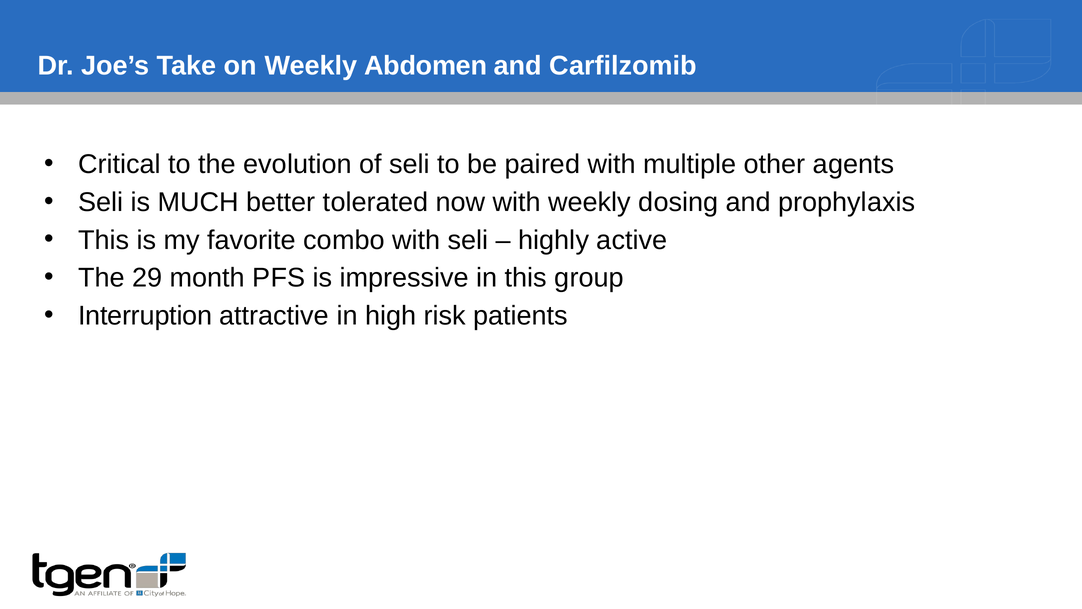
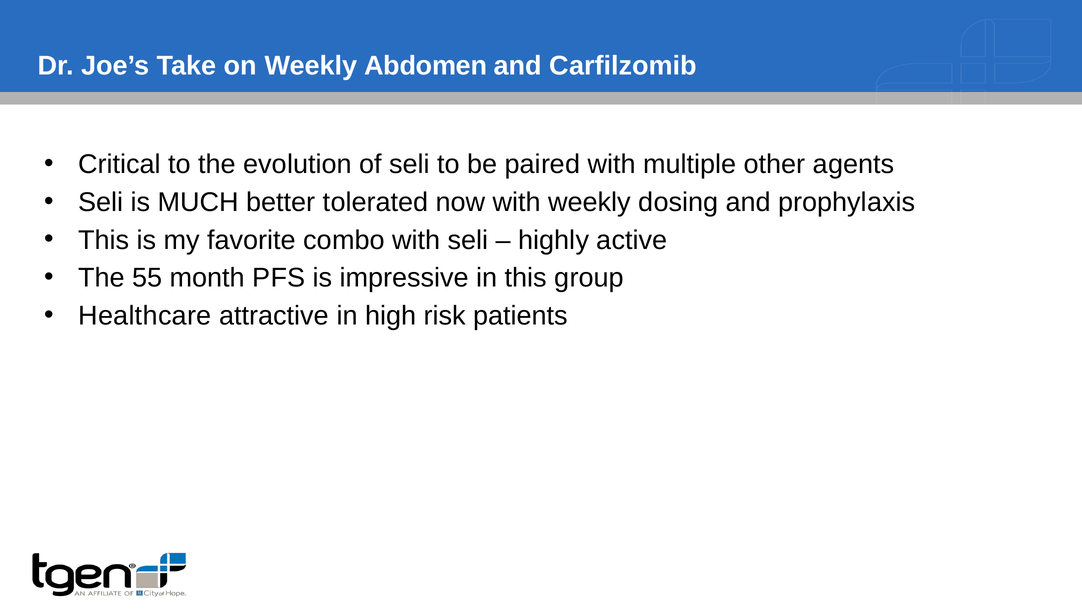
29: 29 -> 55 (147, 278)
Interruption: Interruption -> Healthcare (145, 316)
